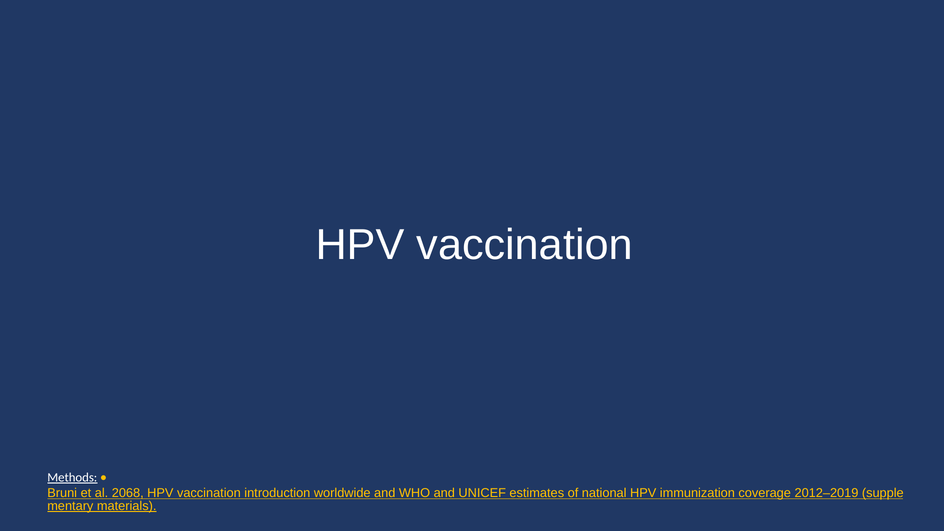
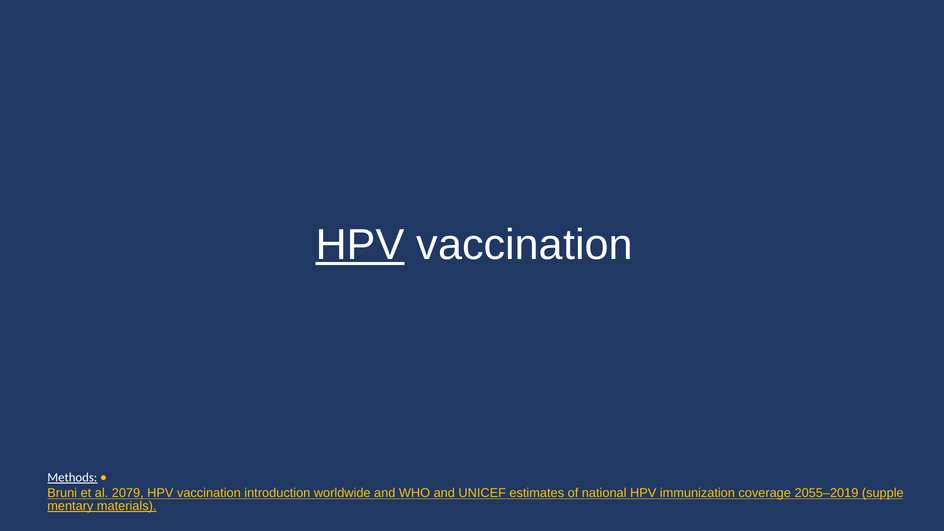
HPV underline: none -> present (360, 245)
2068: 2068 -> 2079 (128, 493)
2012–2019: 2012–2019 -> 2055–2019 (826, 493)
